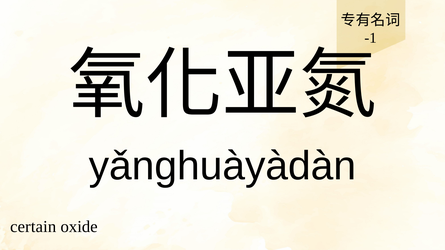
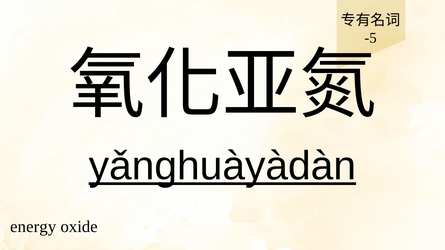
-1: -1 -> -5 (371, 38)
yǎnghuàyàdàn underline: none -> present (222, 166)
certain: certain -> energy (33, 227)
